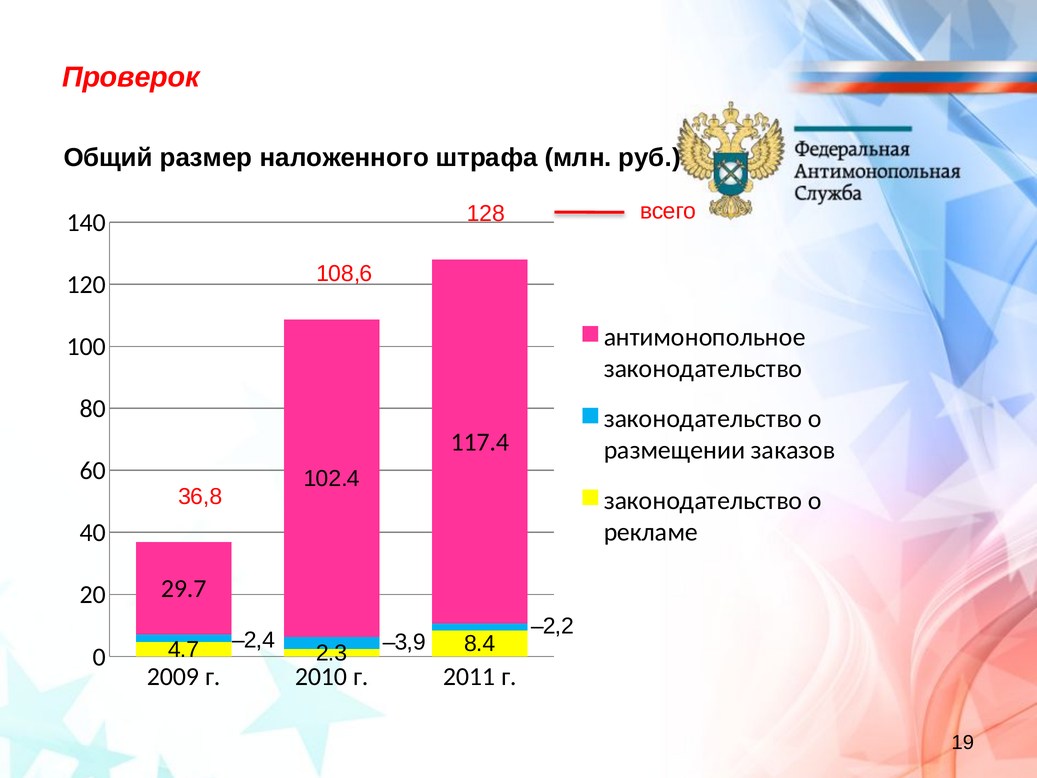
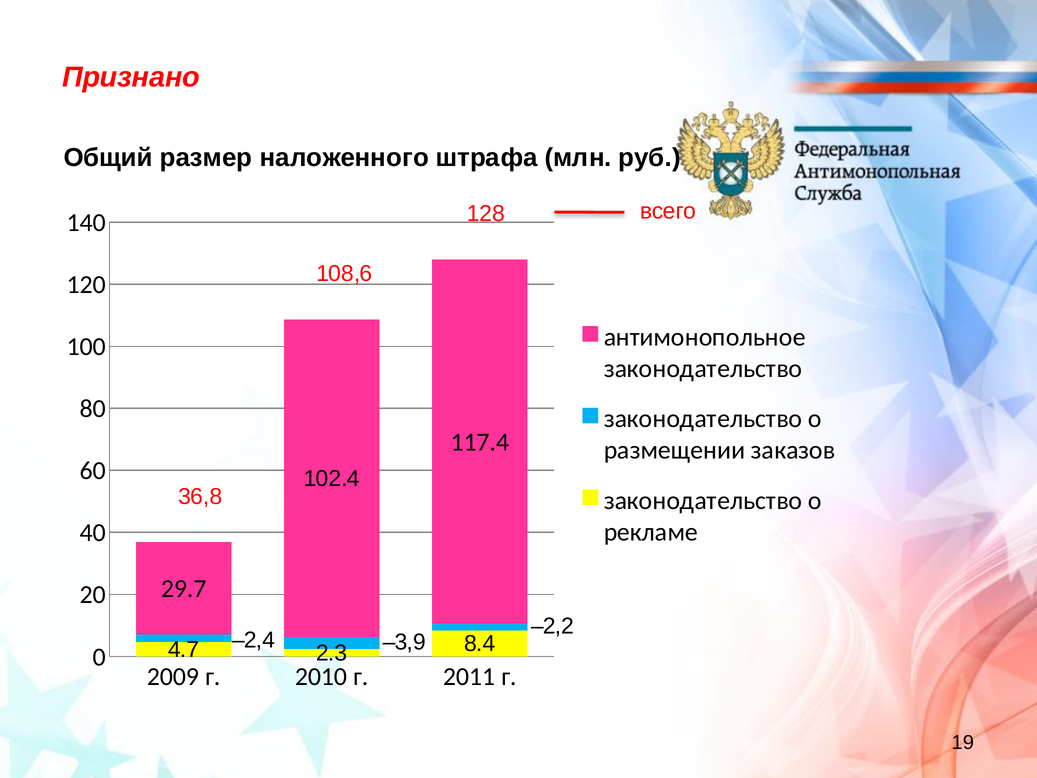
Проверок: Проверок -> Признано (131, 77)
